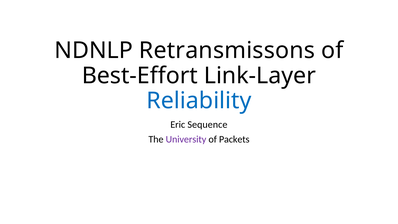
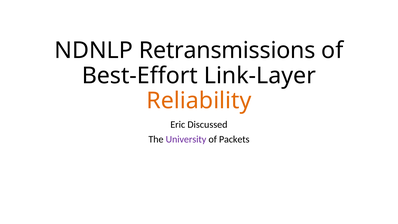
Retransmissons: Retransmissons -> Retransmissions (227, 51)
Reliability colour: blue -> orange (199, 101)
Sequence: Sequence -> Discussed (207, 124)
